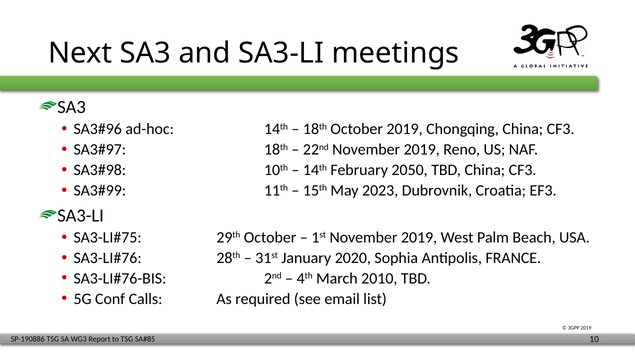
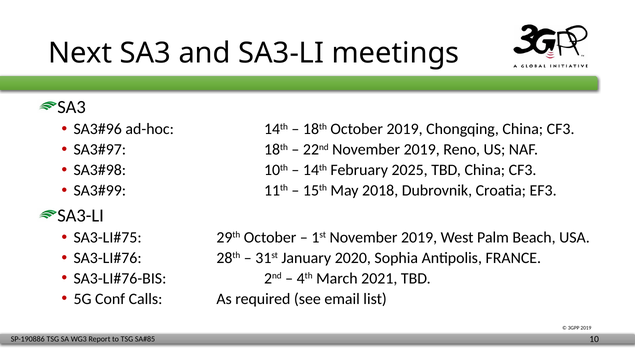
2050: 2050 -> 2025 (410, 170)
2023: 2023 -> 2018 (380, 191)
2010: 2010 -> 2021 (379, 279)
